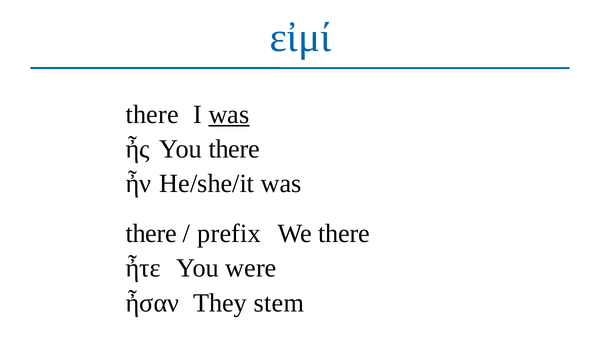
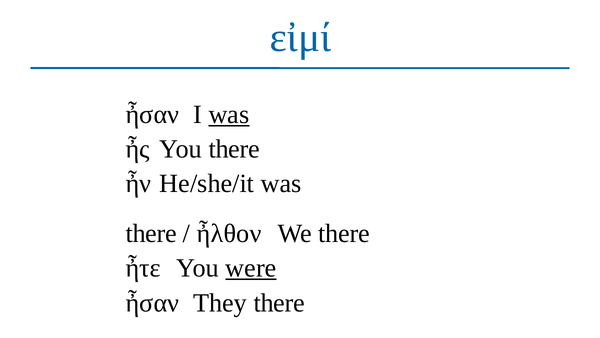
there: there -> ἦσαν (152, 114)
prefix: prefix -> ἦλθον (229, 233)
were underline: none -> present (251, 268)
They stem: stem -> there (279, 302)
